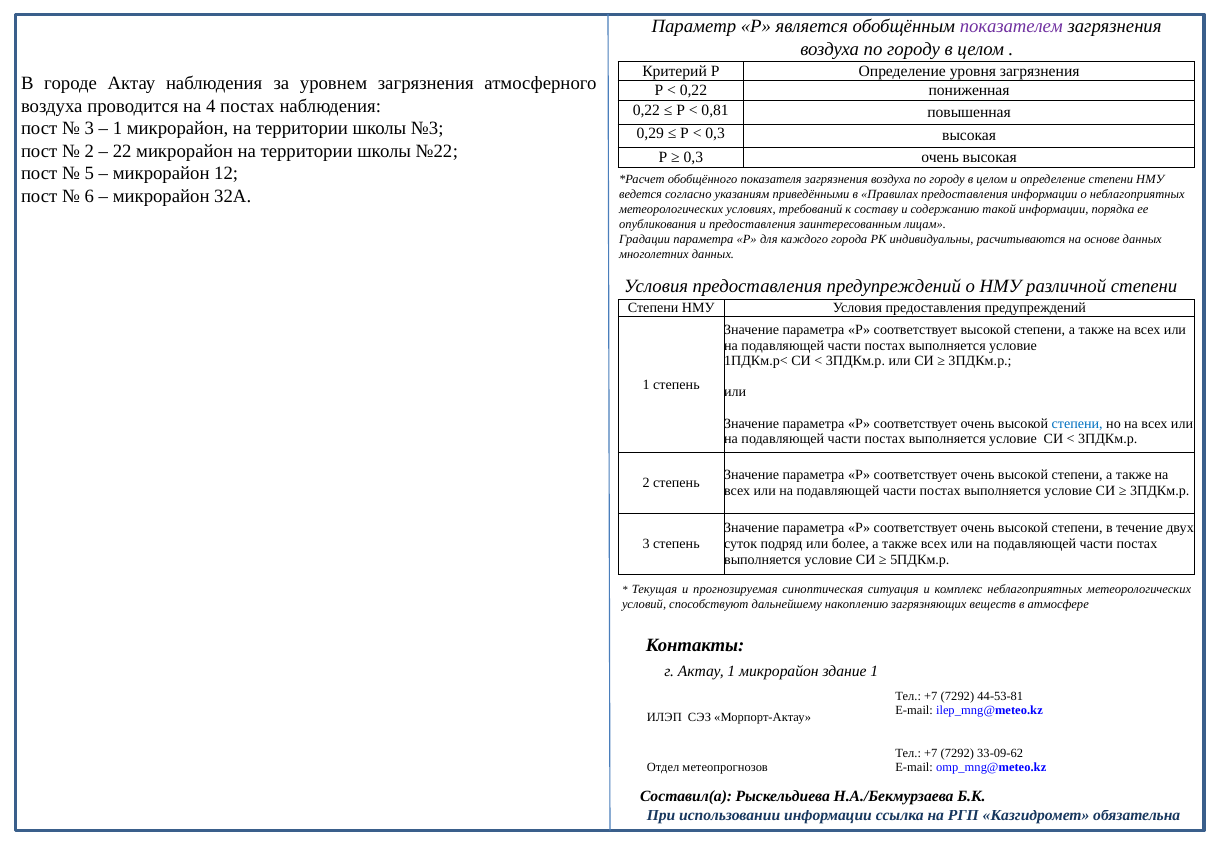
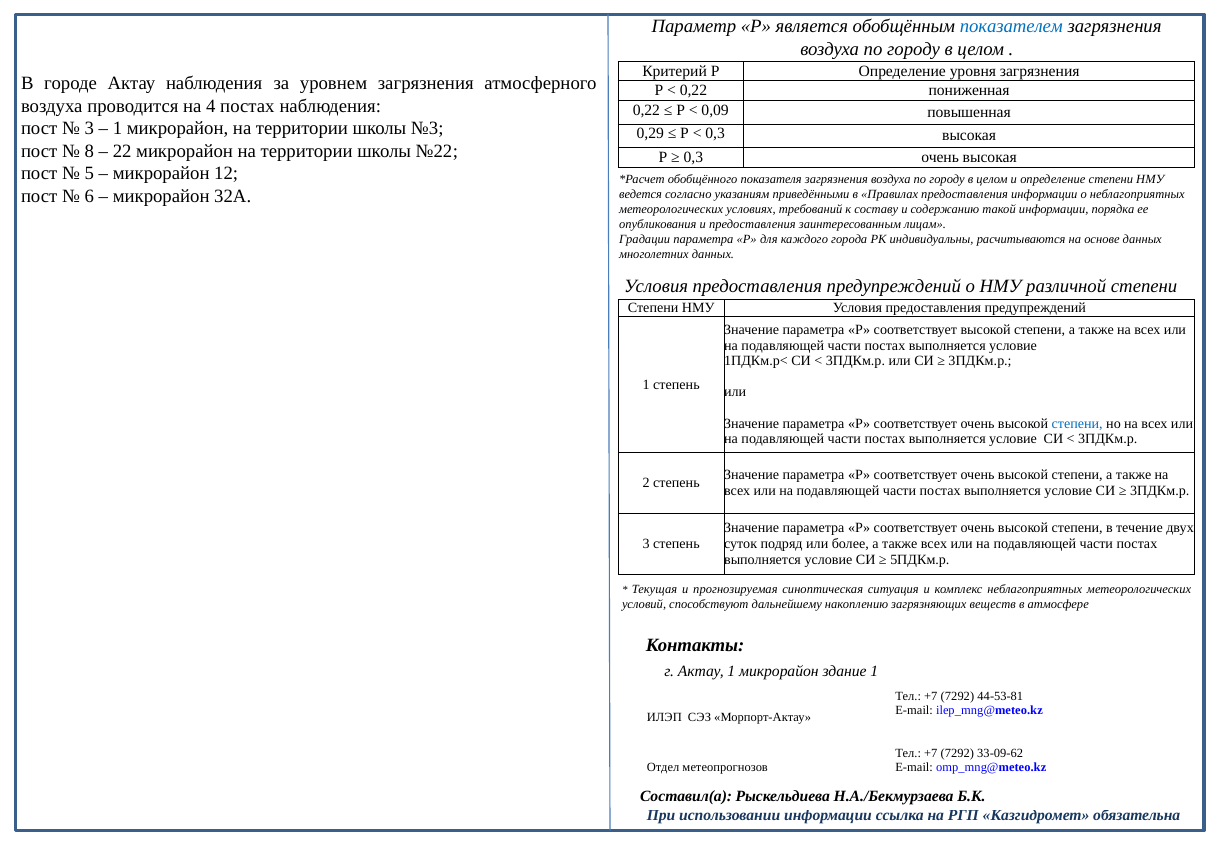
показателем colour: purple -> blue (1011, 26)
0,81: 0,81 -> 0,09 (715, 111)
2: 2 -> 8 (89, 151)
